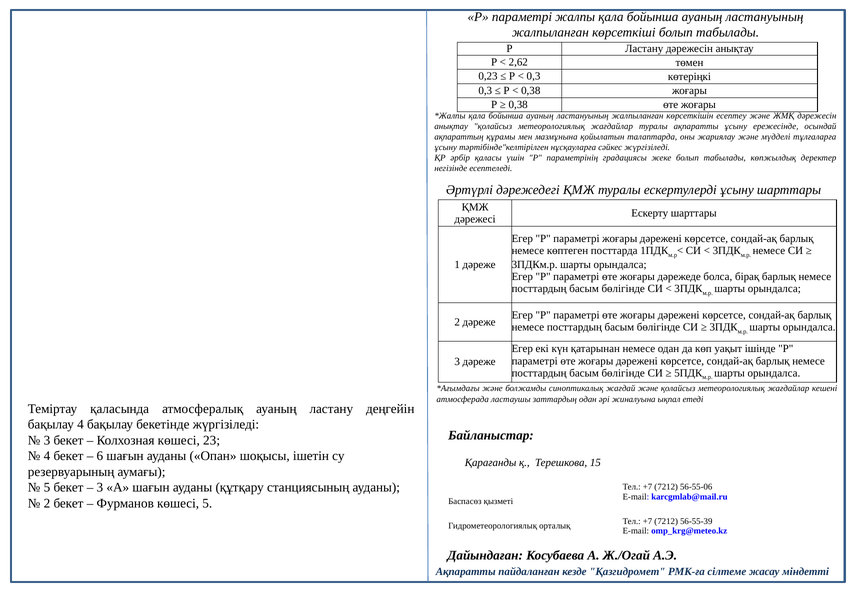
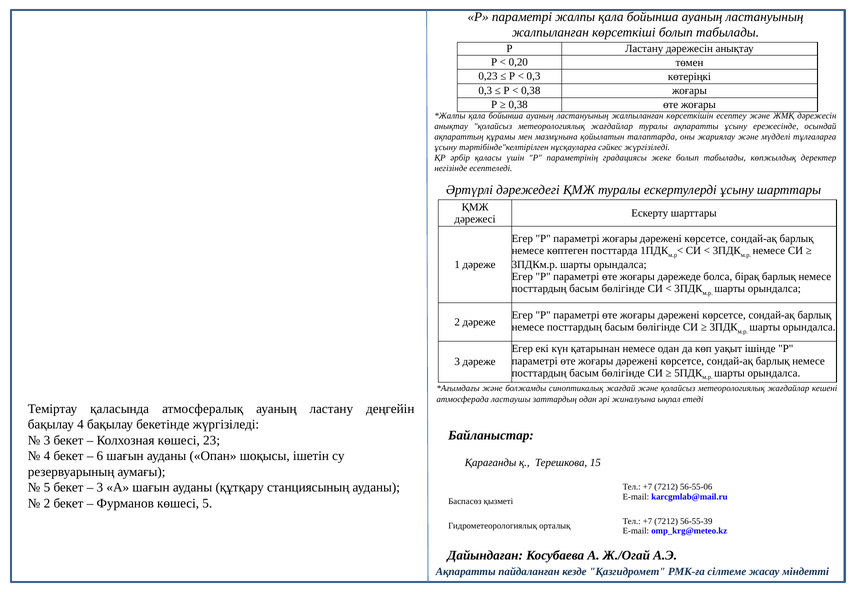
2,62: 2,62 -> 0,20 (518, 62)
